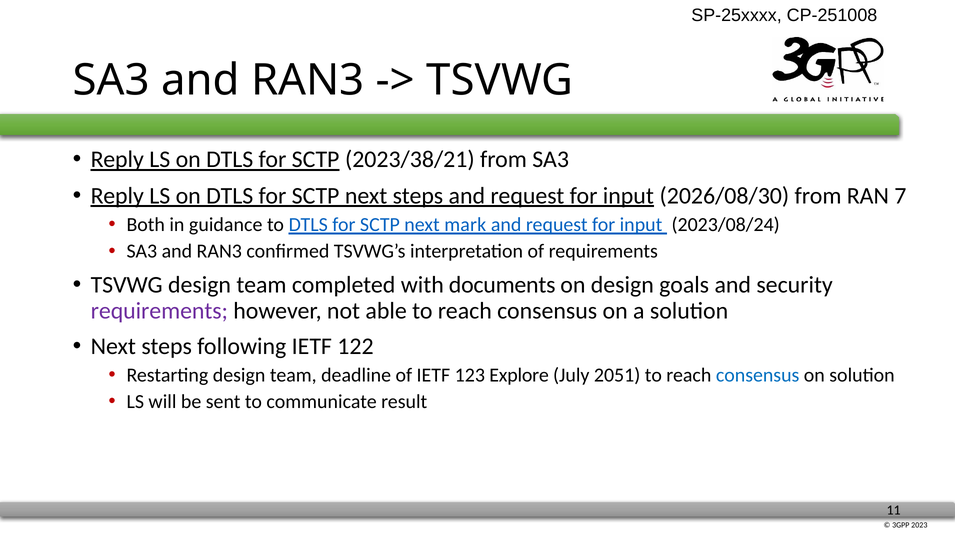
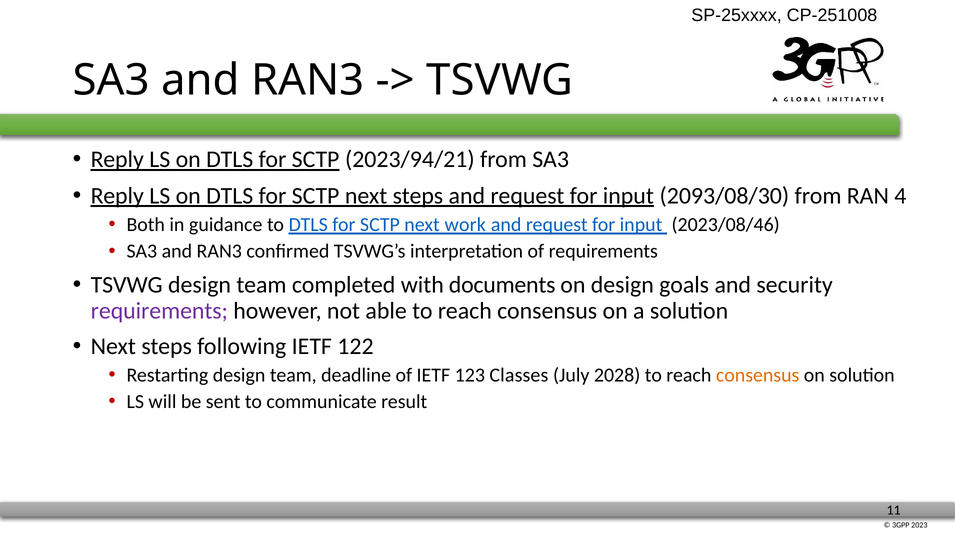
2023/38/21: 2023/38/21 -> 2023/94/21 (410, 160)
2026/08/30: 2026/08/30 -> 2093/08/30 (724, 196)
7: 7 -> 4 (900, 196)
mark: mark -> work (465, 225)
2023/08/24: 2023/08/24 -> 2023/08/46 (726, 225)
Explore: Explore -> Classes (519, 375)
2051: 2051 -> 2028 (617, 375)
consensus colour: blue -> orange (758, 375)
